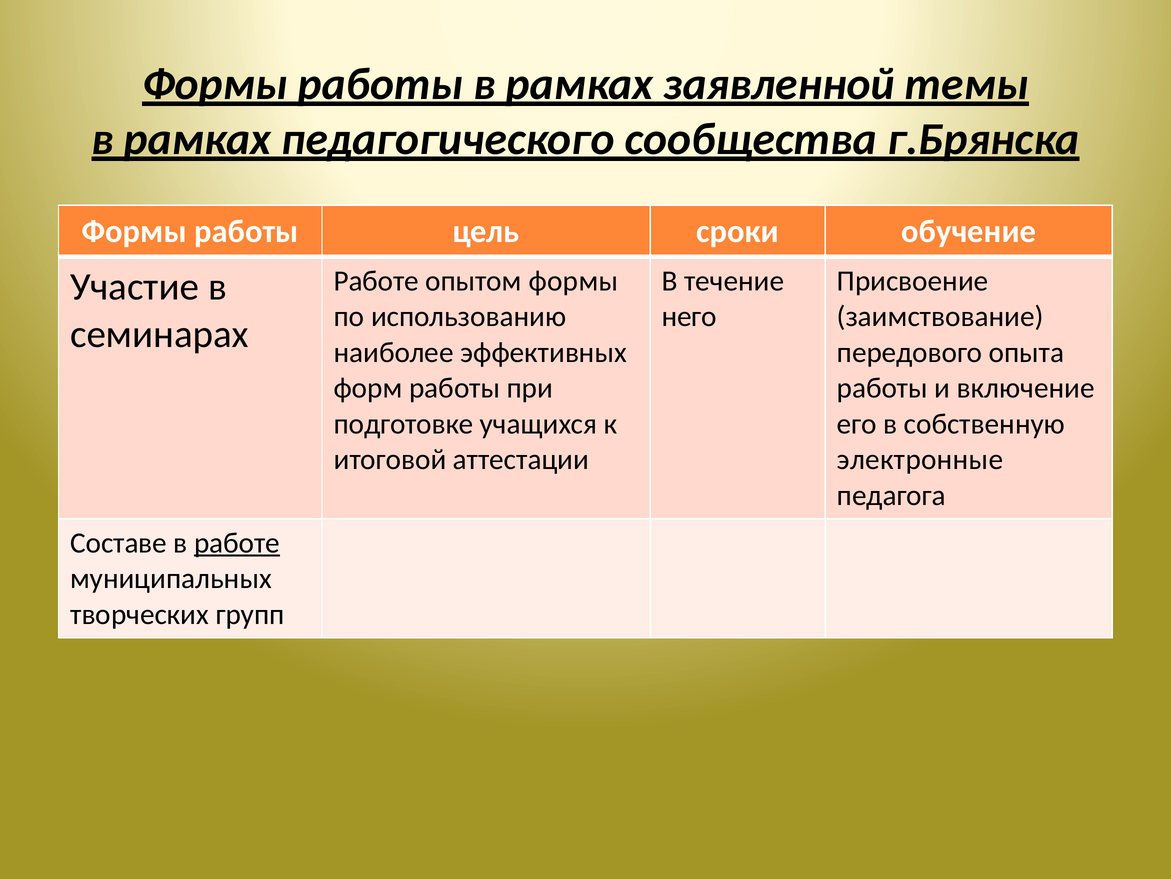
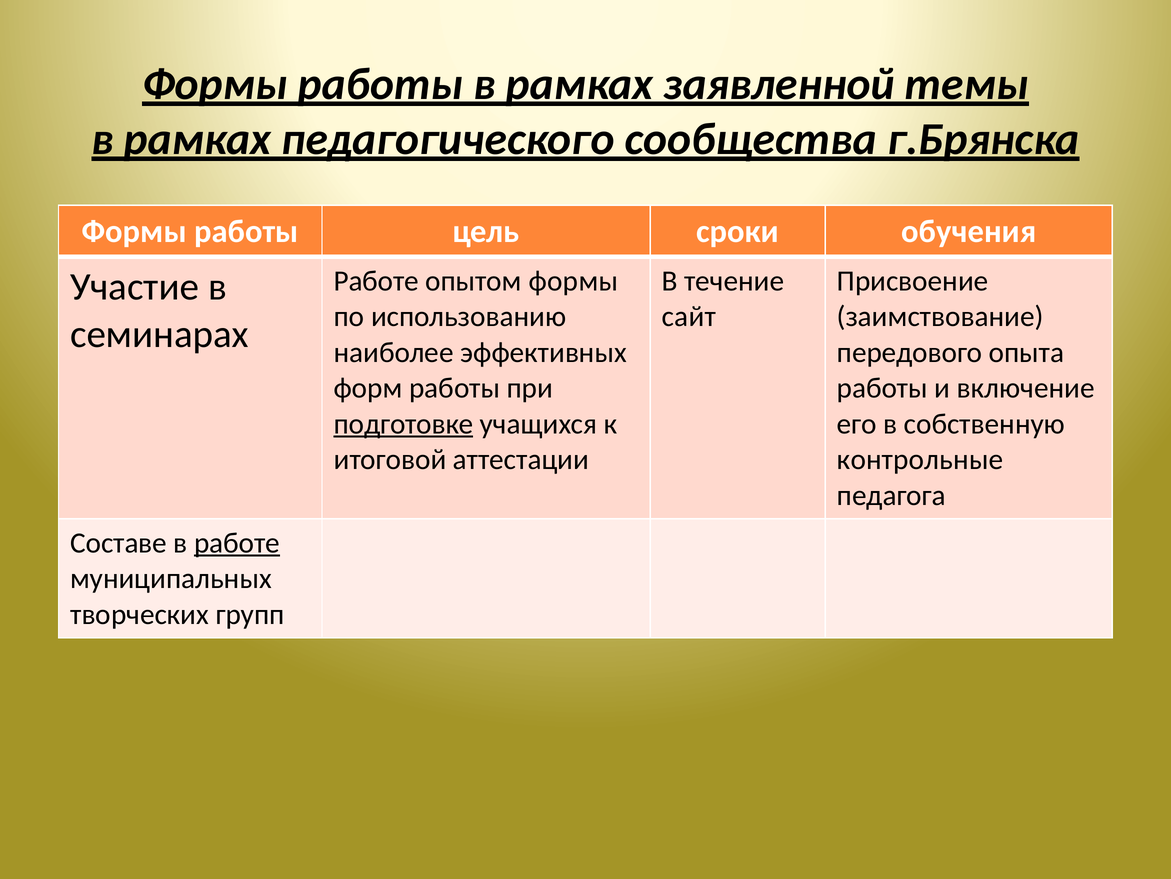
обучение: обучение -> обучения (969, 231)
него: него -> сайт (689, 316)
подготовке underline: none -> present (404, 424)
электронные: электронные -> контрольные (920, 459)
